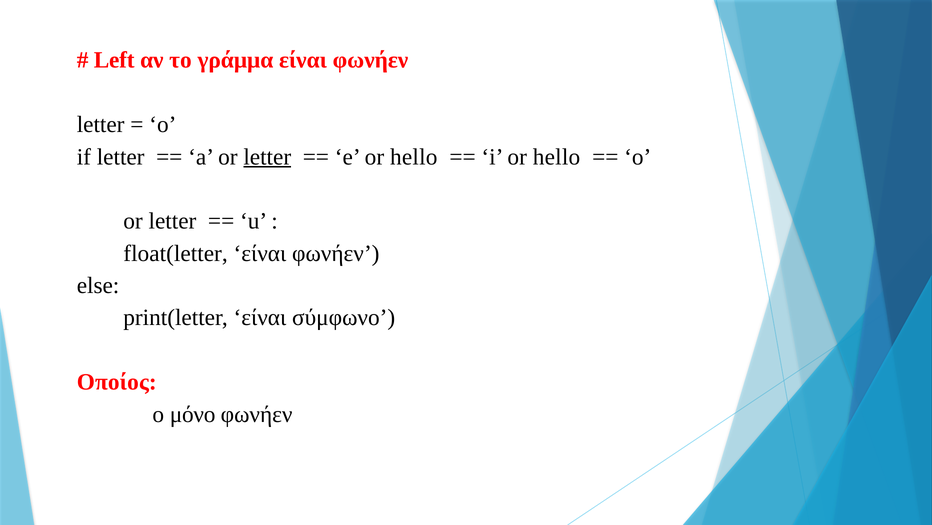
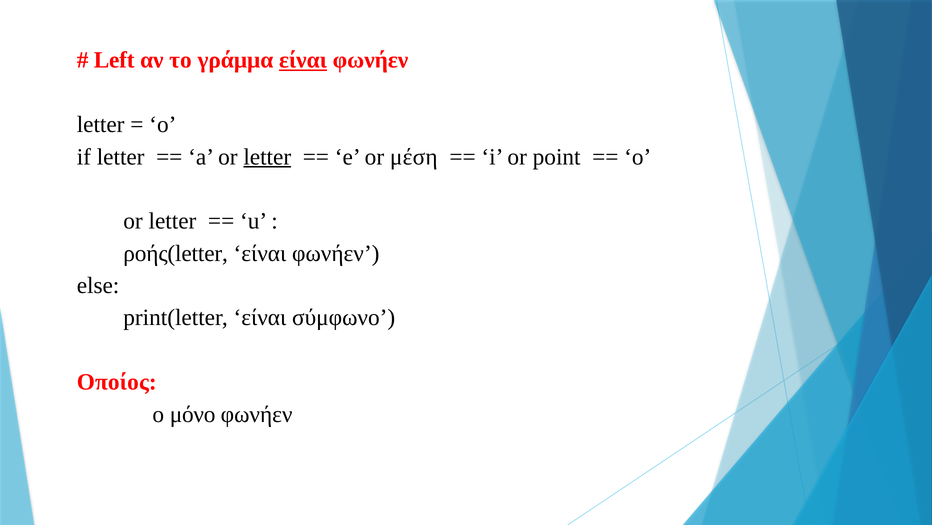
είναι underline: none -> present (303, 60)
e or hello: hello -> μέση (414, 157)
i or hello: hello -> point (557, 157)
float(letter: float(letter -> ροής(letter (176, 253)
